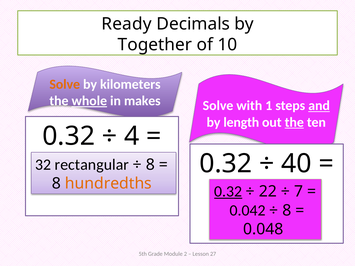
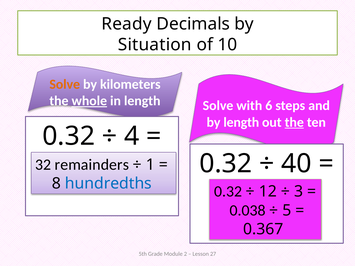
Together: Together -> Situation (155, 45)
in makes: makes -> length (142, 101)
1: 1 -> 6 (269, 106)
and underline: present -> none (319, 106)
rectangular: rectangular -> remainders (92, 165)
8: 8 -> 1 (150, 165)
hundredths colour: orange -> blue (108, 184)
0.32 underline: present -> none (228, 192)
22: 22 -> 12 (268, 192)
7: 7 -> 3 (299, 192)
0.042: 0.042 -> 0.038 (248, 211)
8: 8 -> 5 (287, 211)
0.048: 0.048 -> 0.367 (263, 229)
